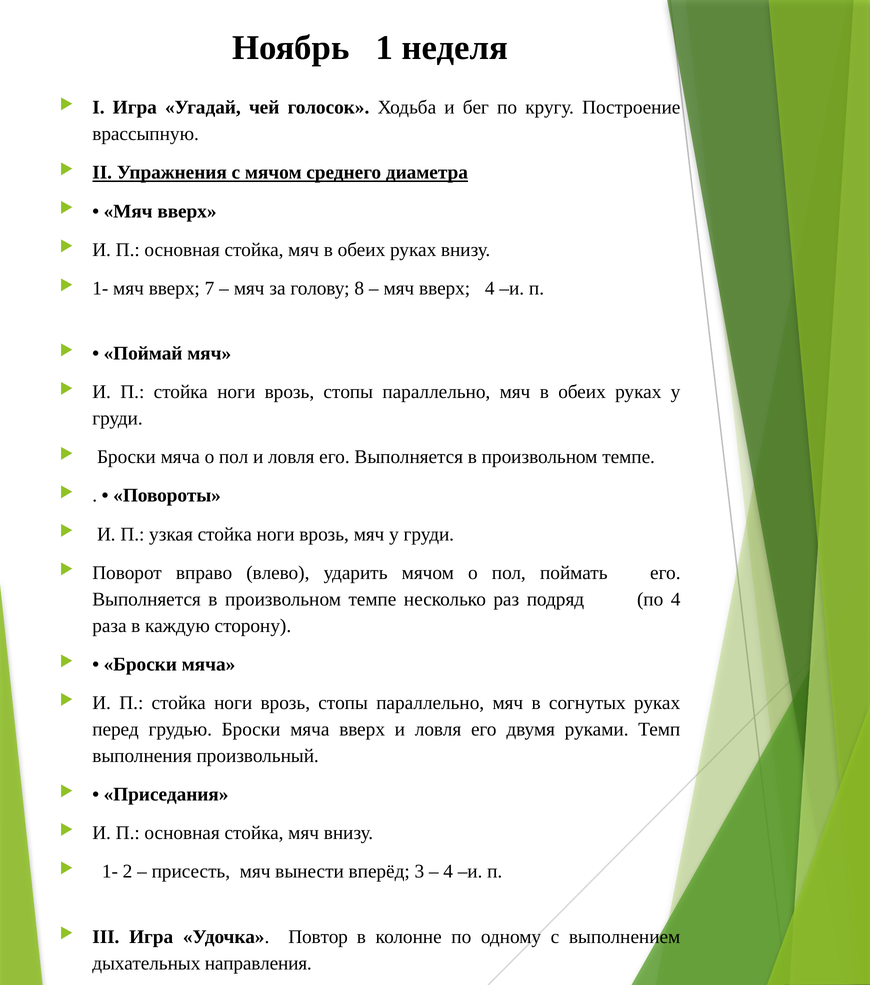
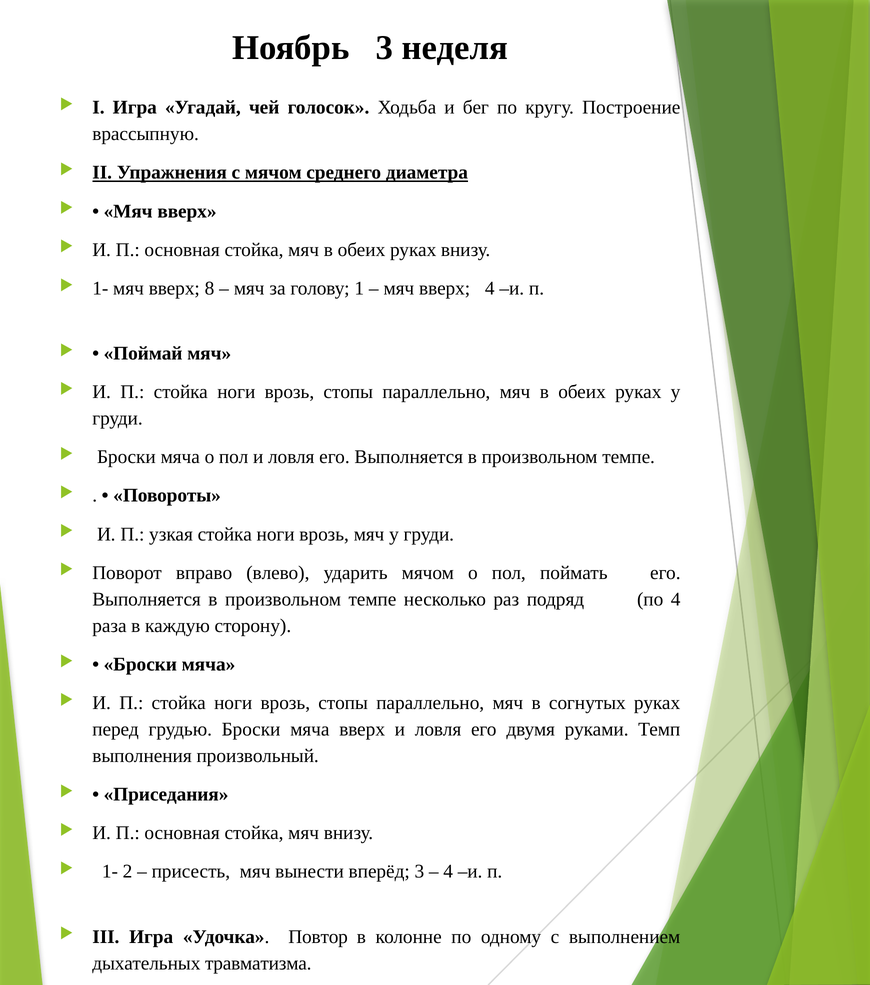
Ноябрь 1: 1 -> 3 (384, 48)
7: 7 -> 8 (210, 288)
8: 8 -> 1 (359, 288)
направления: направления -> травматизма (258, 963)
